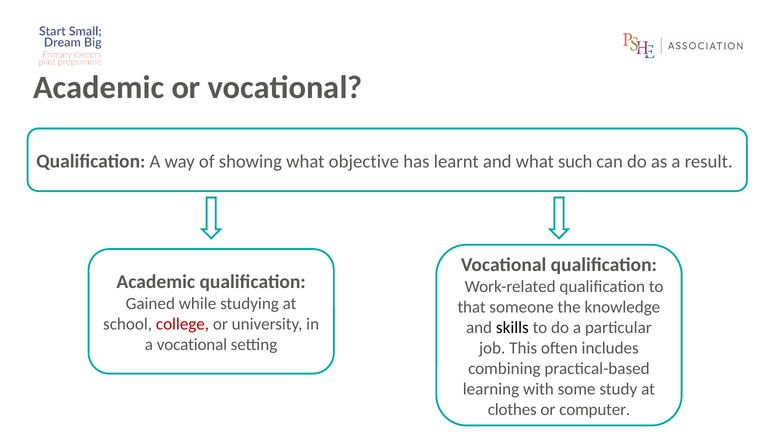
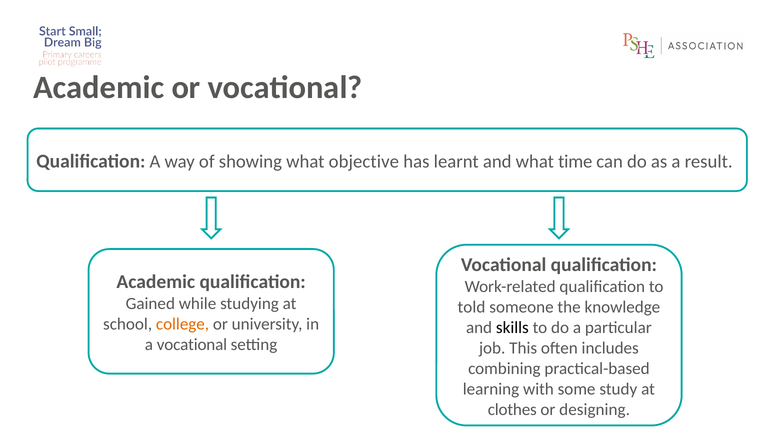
such: such -> time (575, 162)
that: that -> told (471, 307)
college colour: red -> orange (183, 324)
computer: computer -> designing (595, 410)
